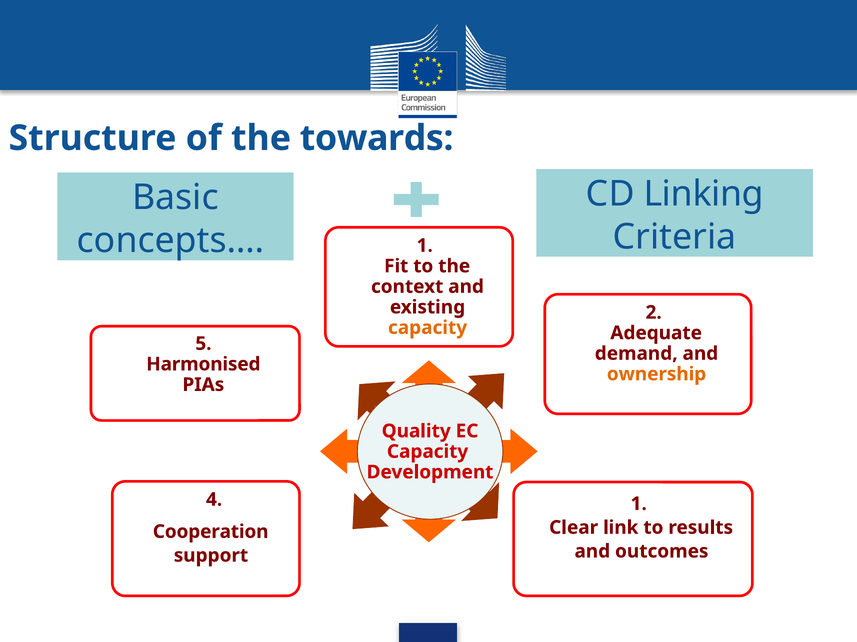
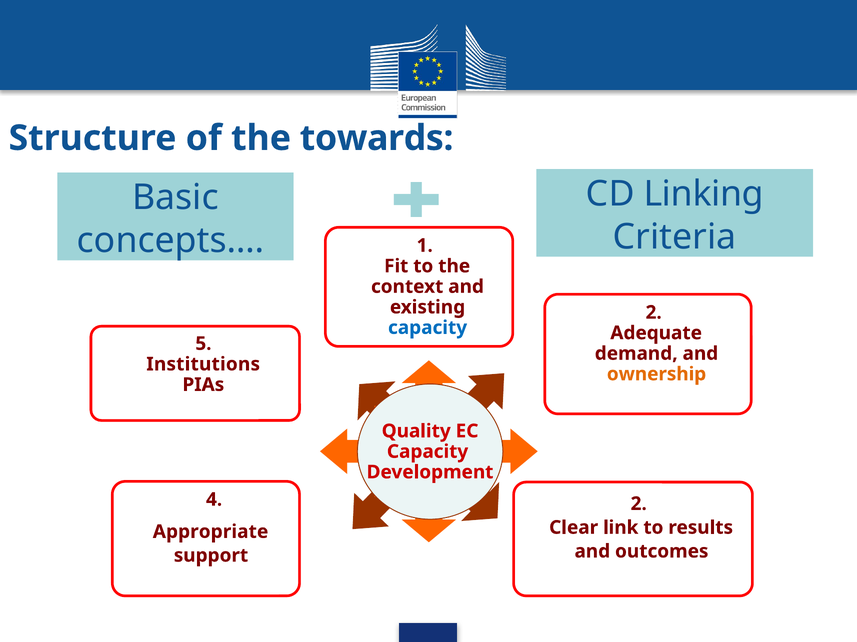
capacity colour: orange -> blue (428, 328)
Harmonised: Harmonised -> Institutions (203, 365)
4 1: 1 -> 2 (639, 504)
Cooperation: Cooperation -> Appropriate (211, 532)
